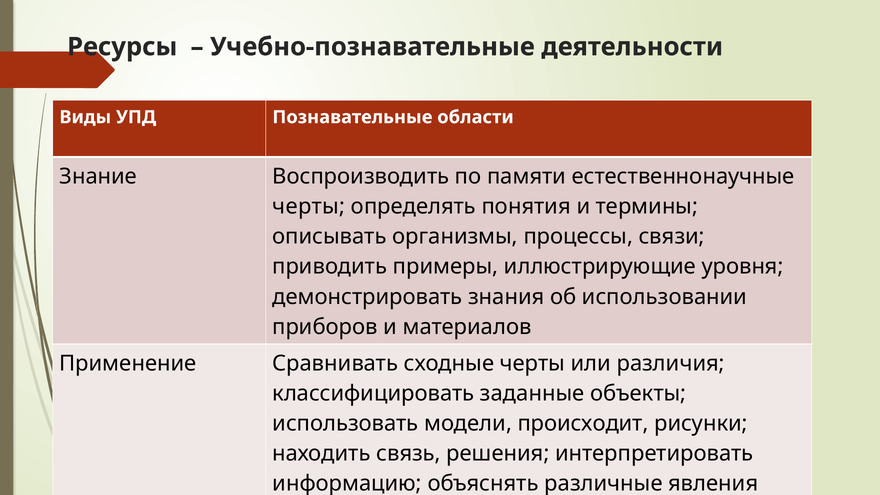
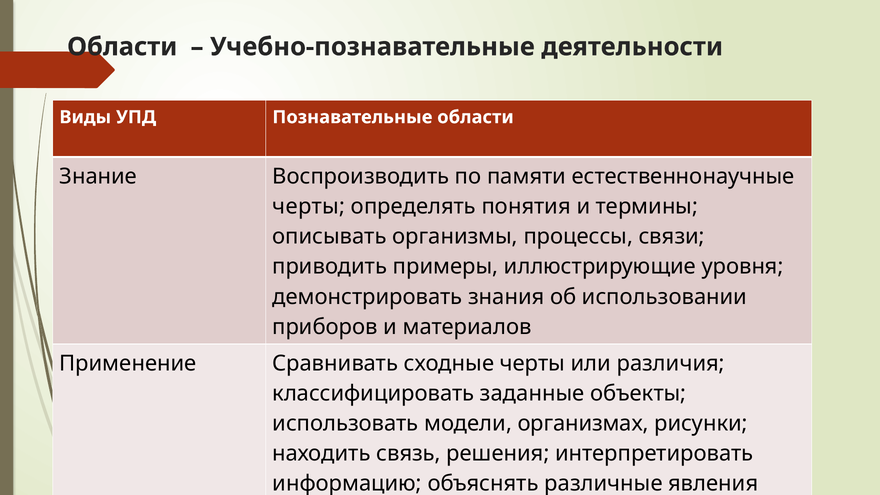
Ресурсы: Ресурсы -> Области (122, 47)
происходит: происходит -> организмах (583, 424)
